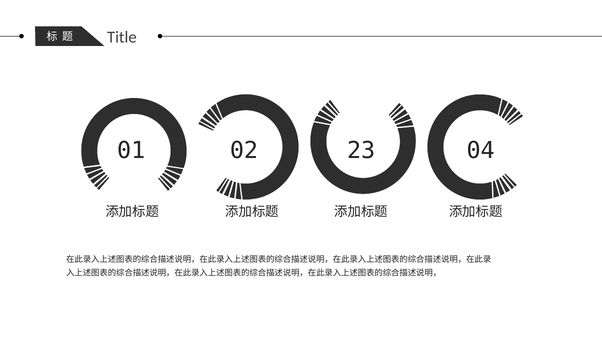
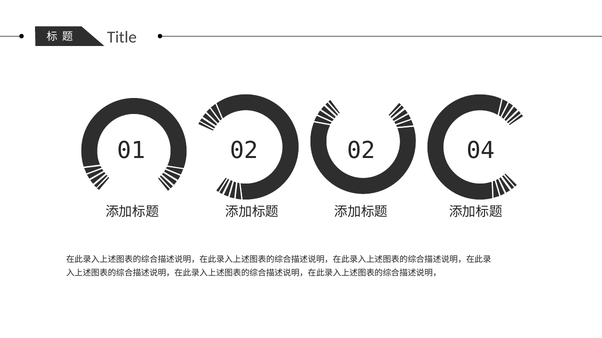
02 23: 23 -> 02 (361, 151)
